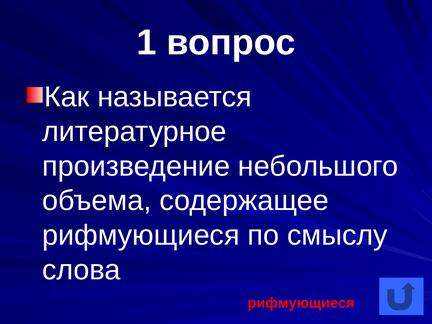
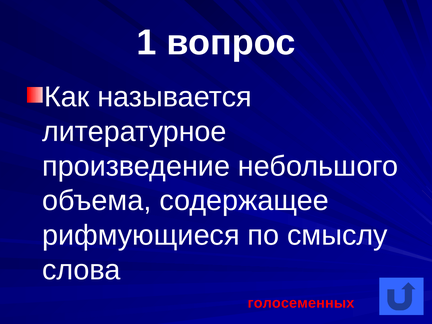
рифмующиеся: рифмующиеся -> голосеменных (301, 303)
